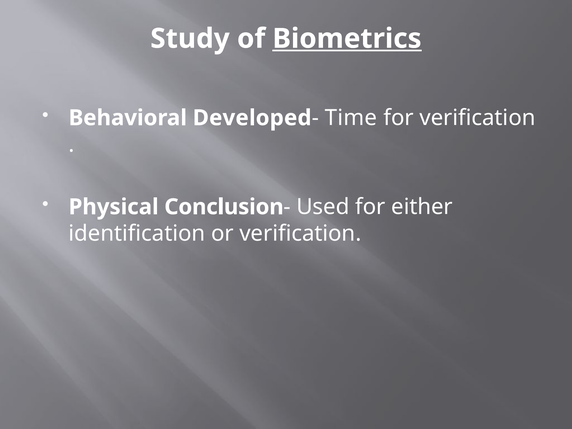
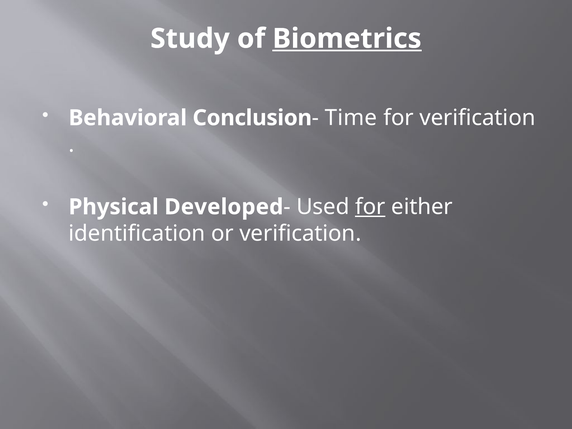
Developed: Developed -> Conclusion (252, 118)
Conclusion: Conclusion -> Developed (224, 207)
for underline: none -> present (370, 207)
